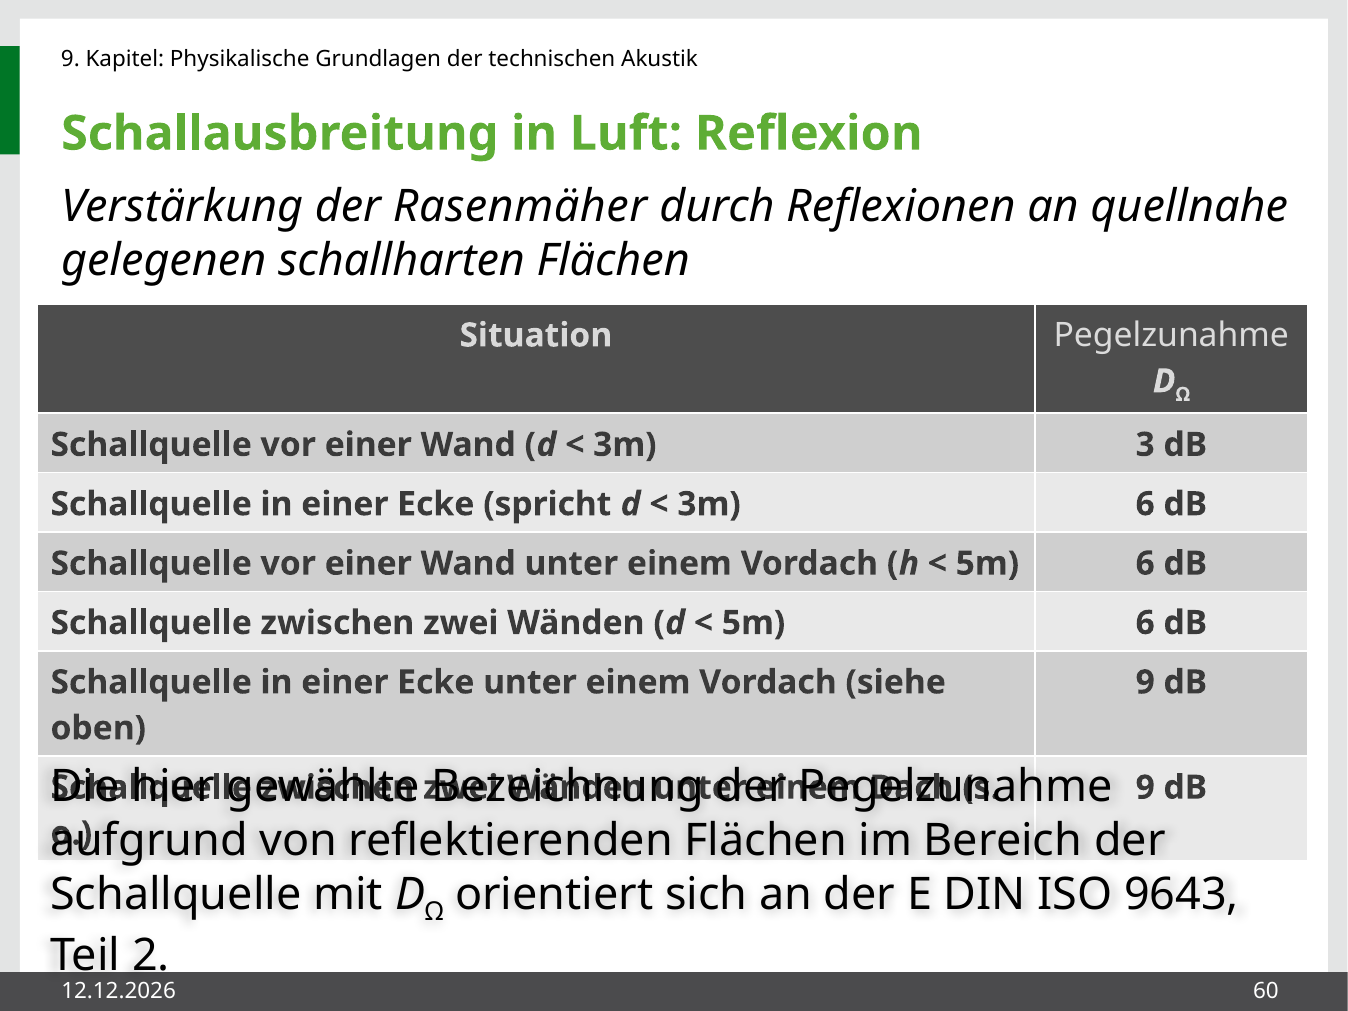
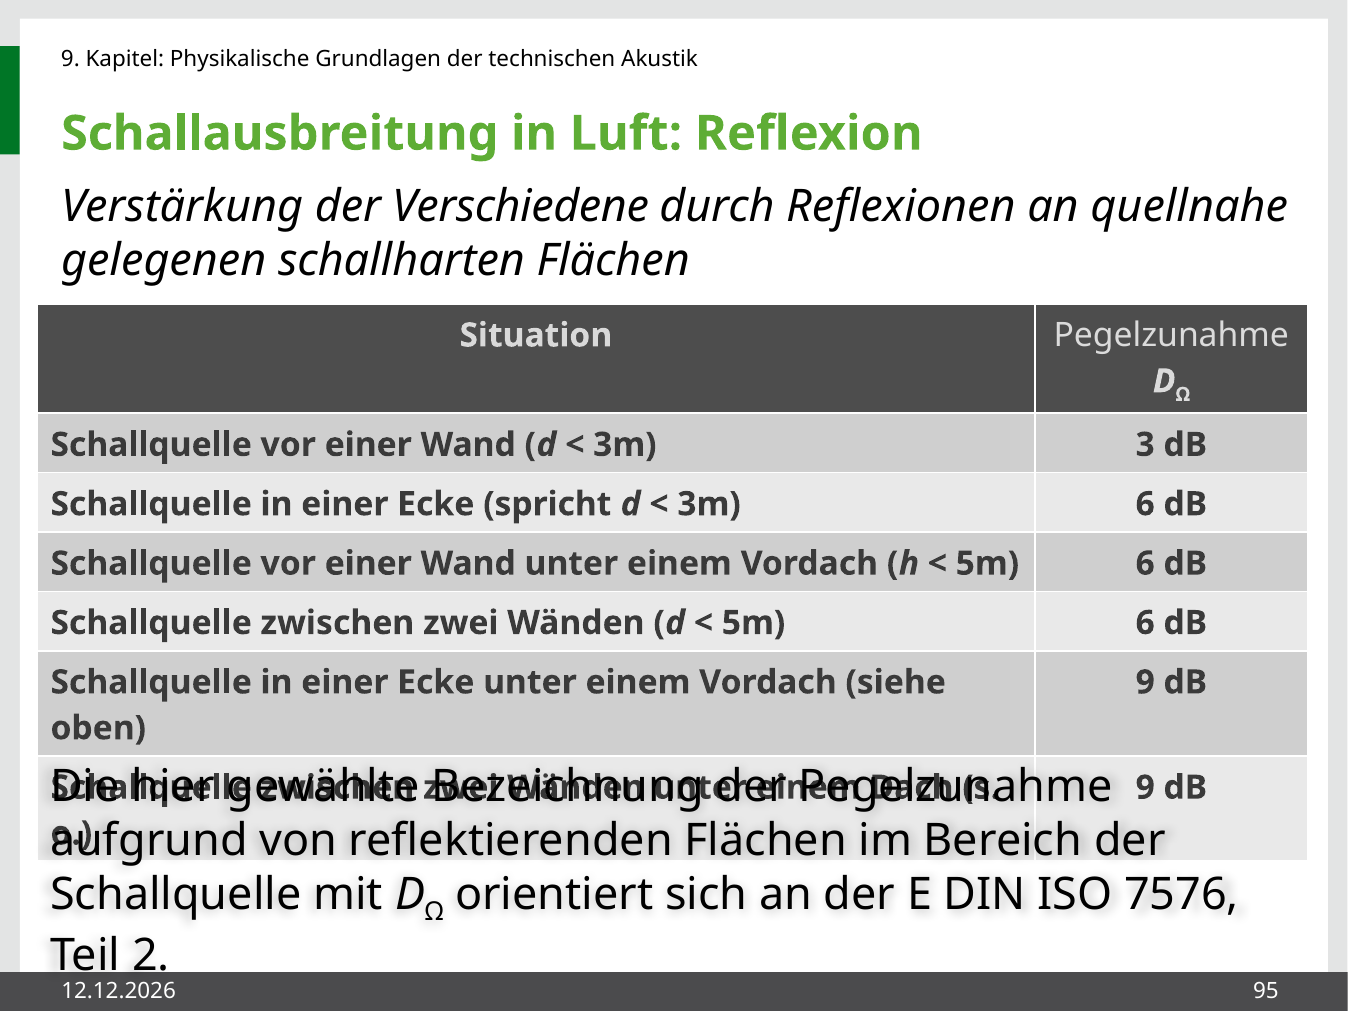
Rasenmäher: Rasenmäher -> Verschiedene (520, 207)
9643: 9643 -> 7576 (1182, 894)
60: 60 -> 95 (1266, 991)
